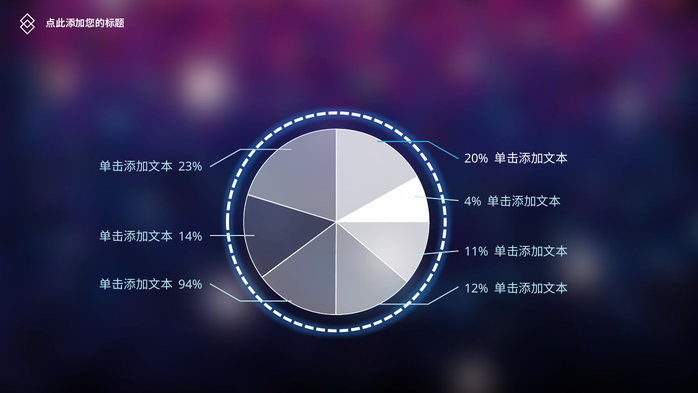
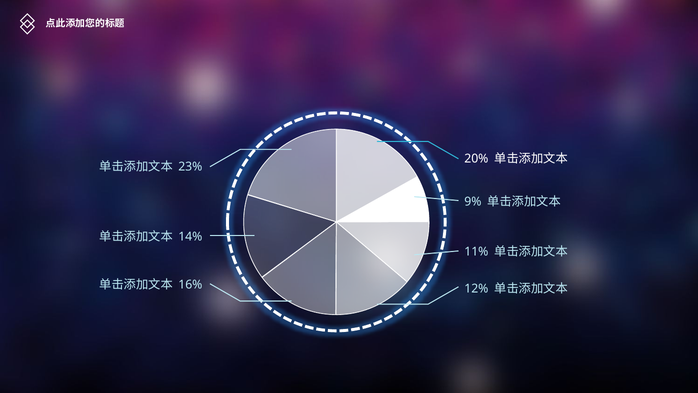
4%: 4% -> 9% (473, 201)
94%: 94% -> 16% (190, 284)
